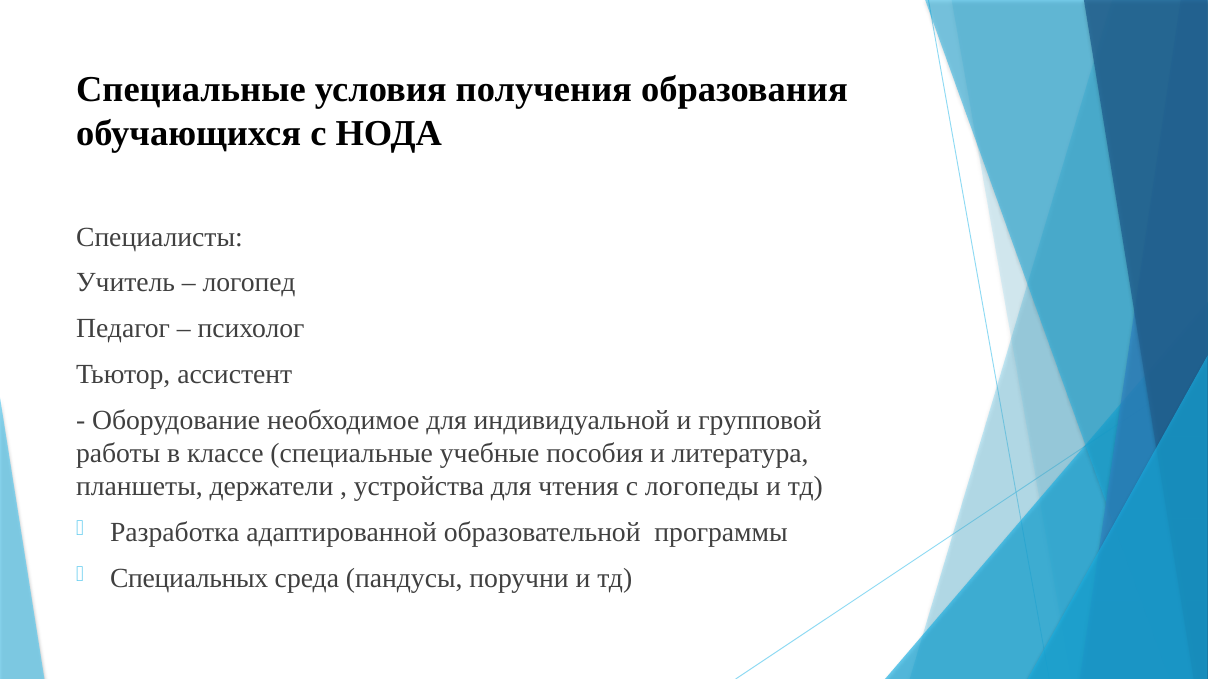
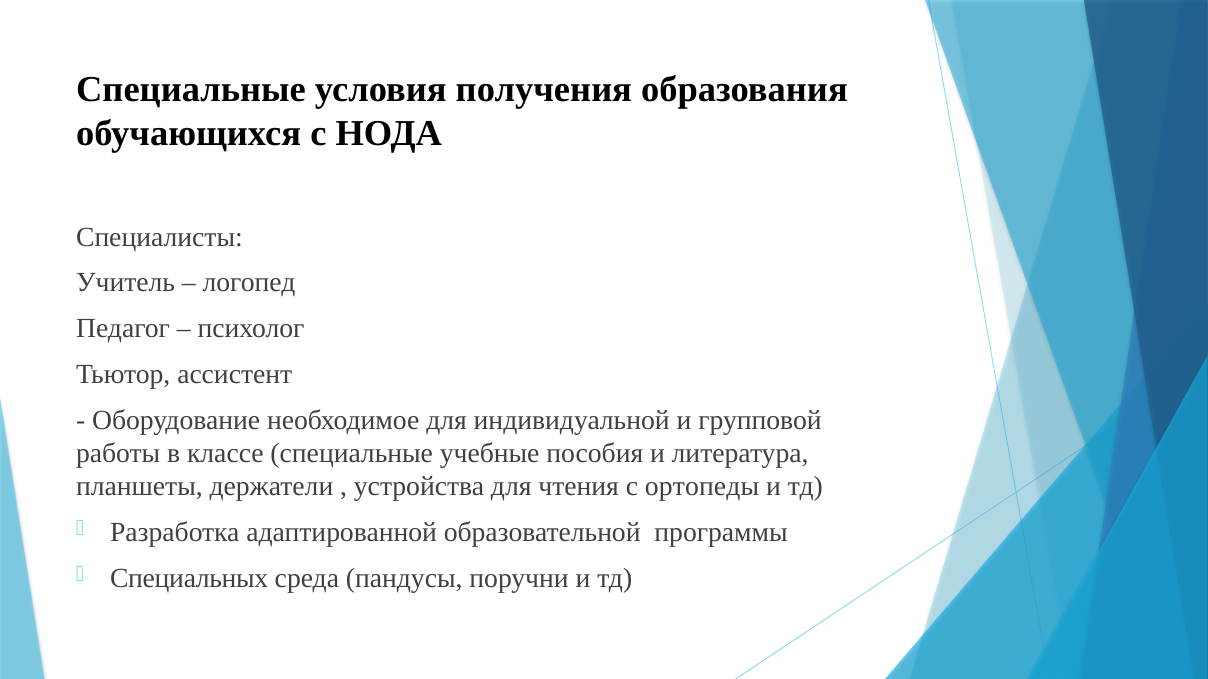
логопеды: логопеды -> ортопеды (702, 487)
